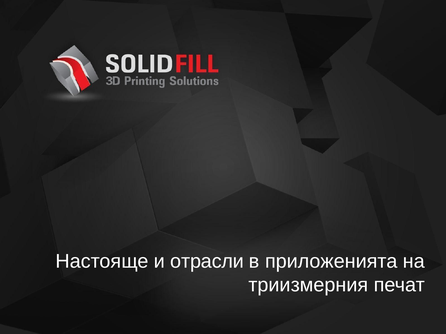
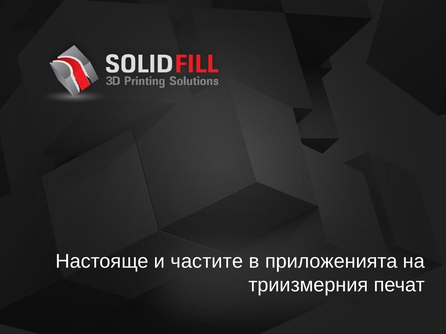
отрасли: отрасли -> частите (207, 262)
